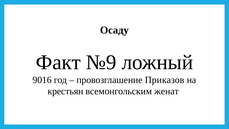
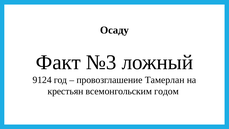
№9: №9 -> №3 (101, 62)
9016: 9016 -> 9124 (42, 80)
Приказов: Приказов -> Тамерлан (165, 80)
женат: женат -> годом (167, 91)
